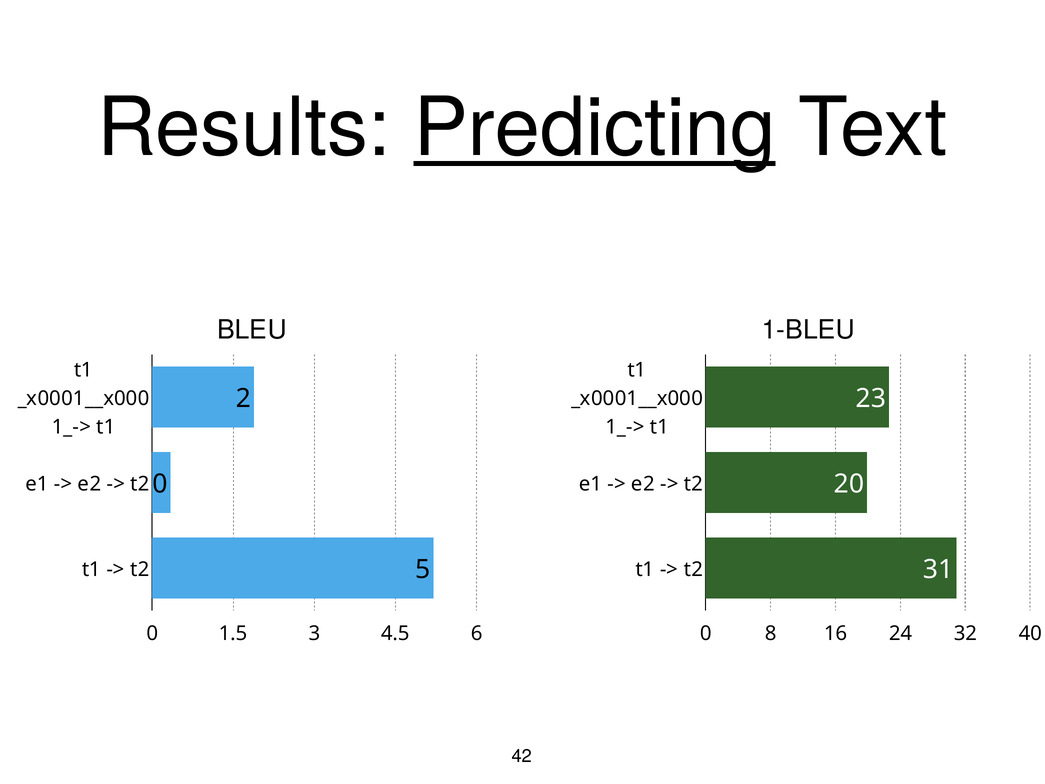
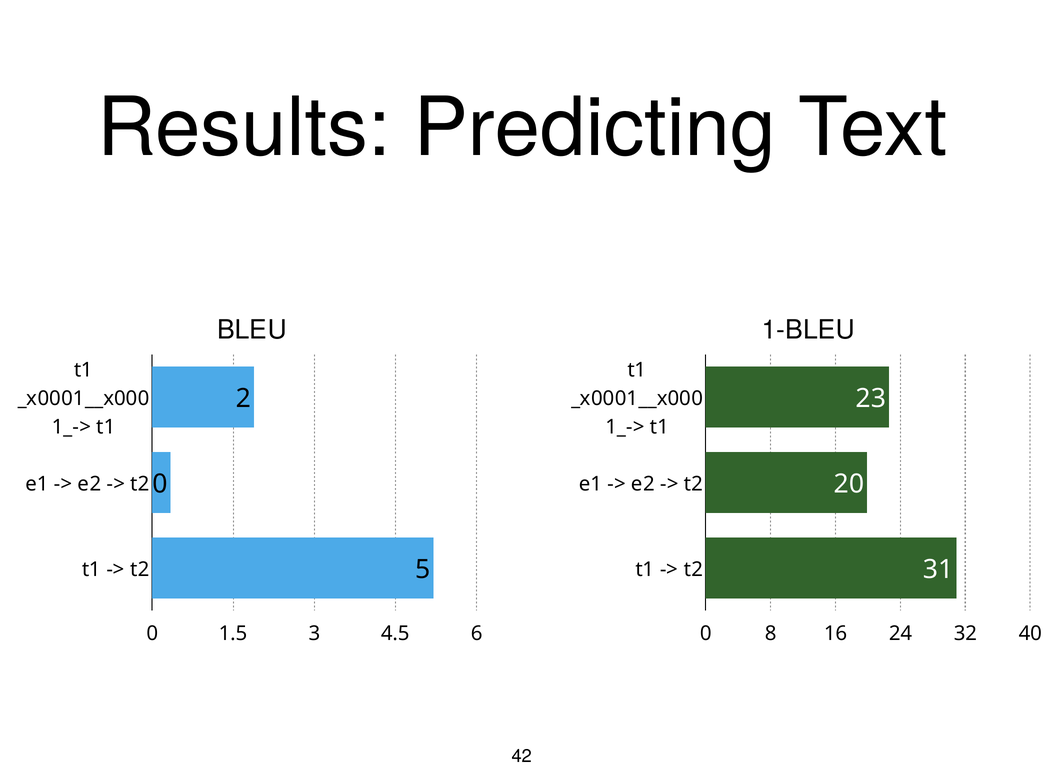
Predicting underline: present -> none (595, 128)
